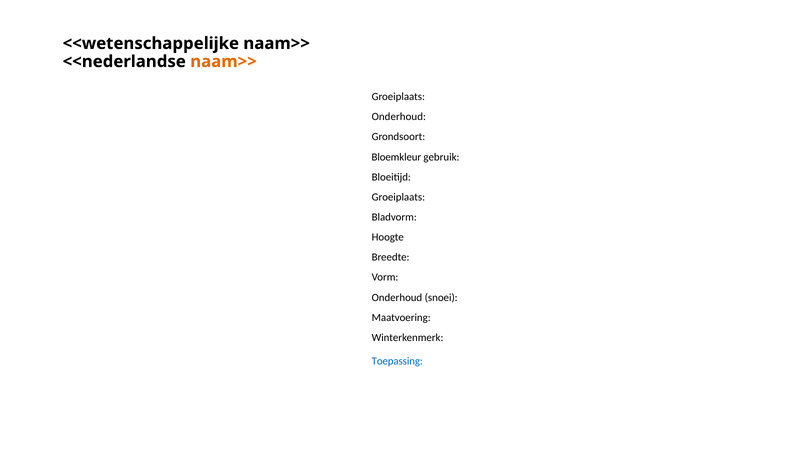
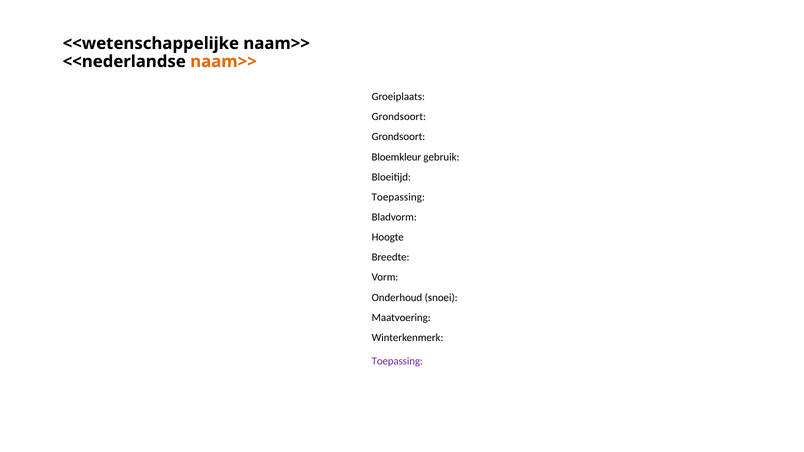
Onderhoud: Onderhoud -> Grondsoort (399, 117)
Groeiplaats: Groeiplaats -> Toepassing (398, 197)
Toepassing colour: blue -> purple (397, 362)
